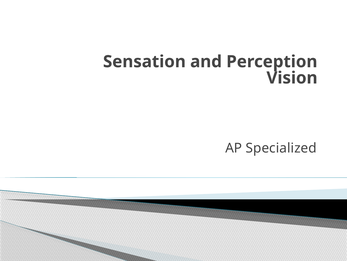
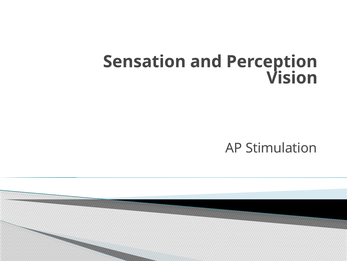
Specialized: Specialized -> Stimulation (281, 148)
